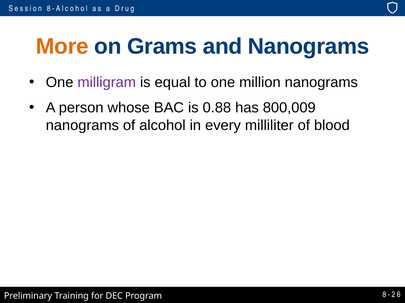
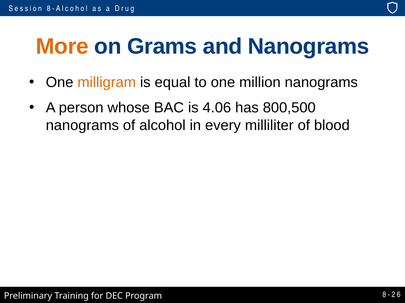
milligram colour: purple -> orange (107, 83)
0.88: 0.88 -> 4.06 (217, 108)
800,009: 800,009 -> 800,500 (289, 108)
